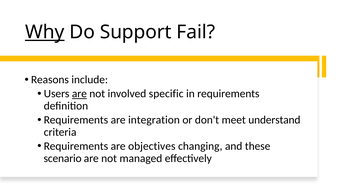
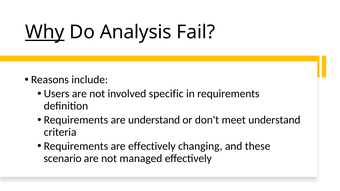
Support: Support -> Analysis (136, 32)
are underline: present -> none (79, 94)
are integration: integration -> understand (154, 120)
are objectives: objectives -> effectively (152, 146)
